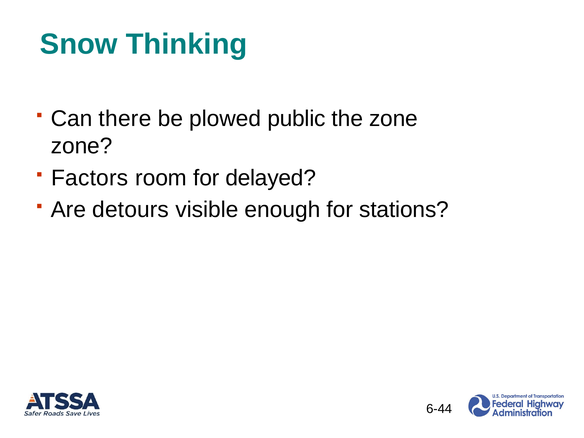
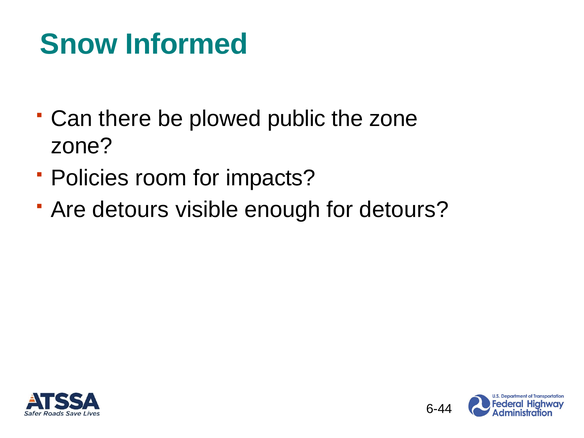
Thinking: Thinking -> Informed (187, 44)
Factors: Factors -> Policies (90, 178)
delayed: delayed -> impacts (271, 178)
for stations: stations -> detours (404, 210)
